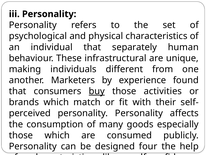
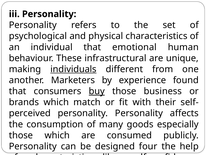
separately: separately -> emotional (134, 47)
individuals underline: none -> present (73, 69)
activities: activities -> business (163, 91)
